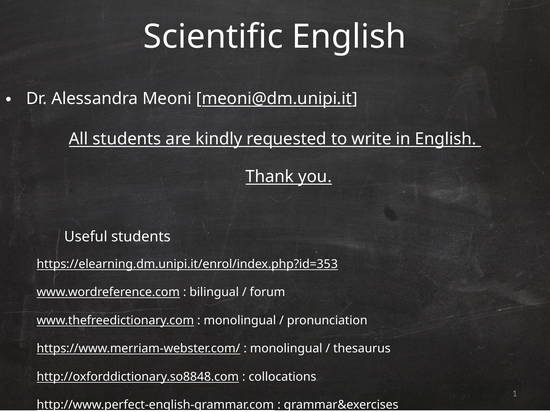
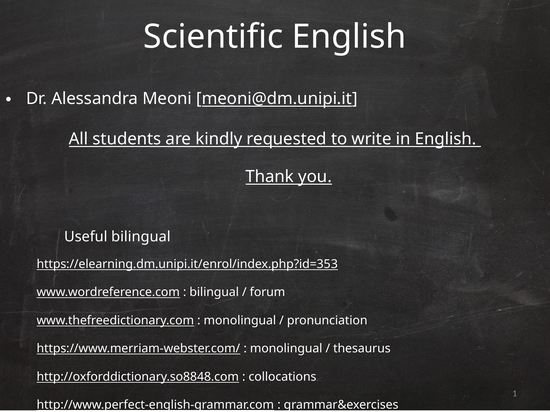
Useful students: students -> bilingual (141, 237)
